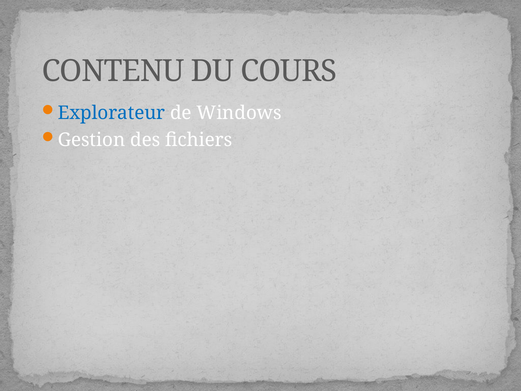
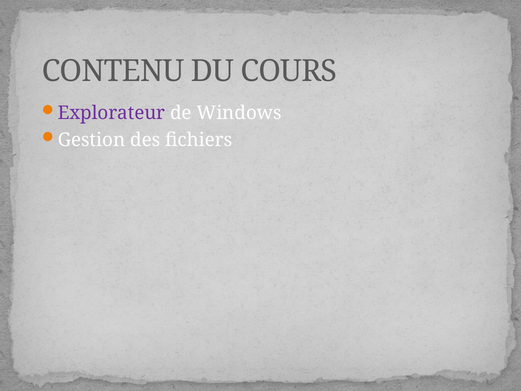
Explorateur colour: blue -> purple (111, 113)
